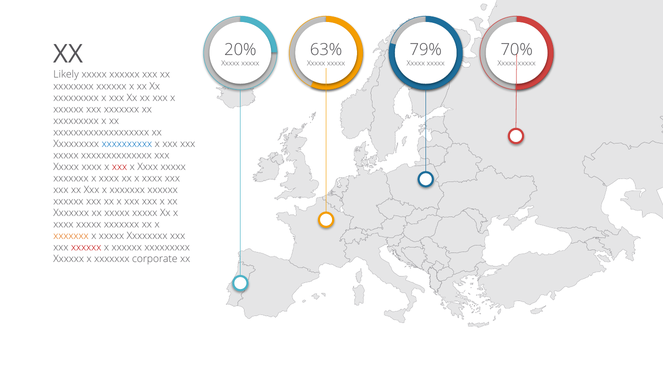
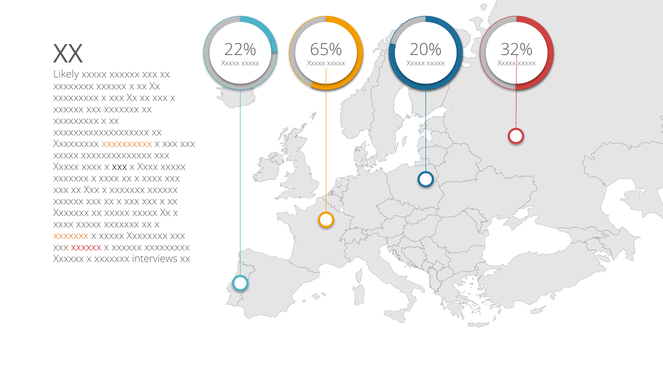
20%: 20% -> 22% (240, 50)
63%: 63% -> 65% (326, 50)
79%: 79% -> 20% (426, 50)
70%: 70% -> 32% (517, 50)
xxxxxxxxxx colour: blue -> orange (127, 144)
xxx colour: red -> black (120, 167)
corporate: corporate -> interviews (155, 259)
